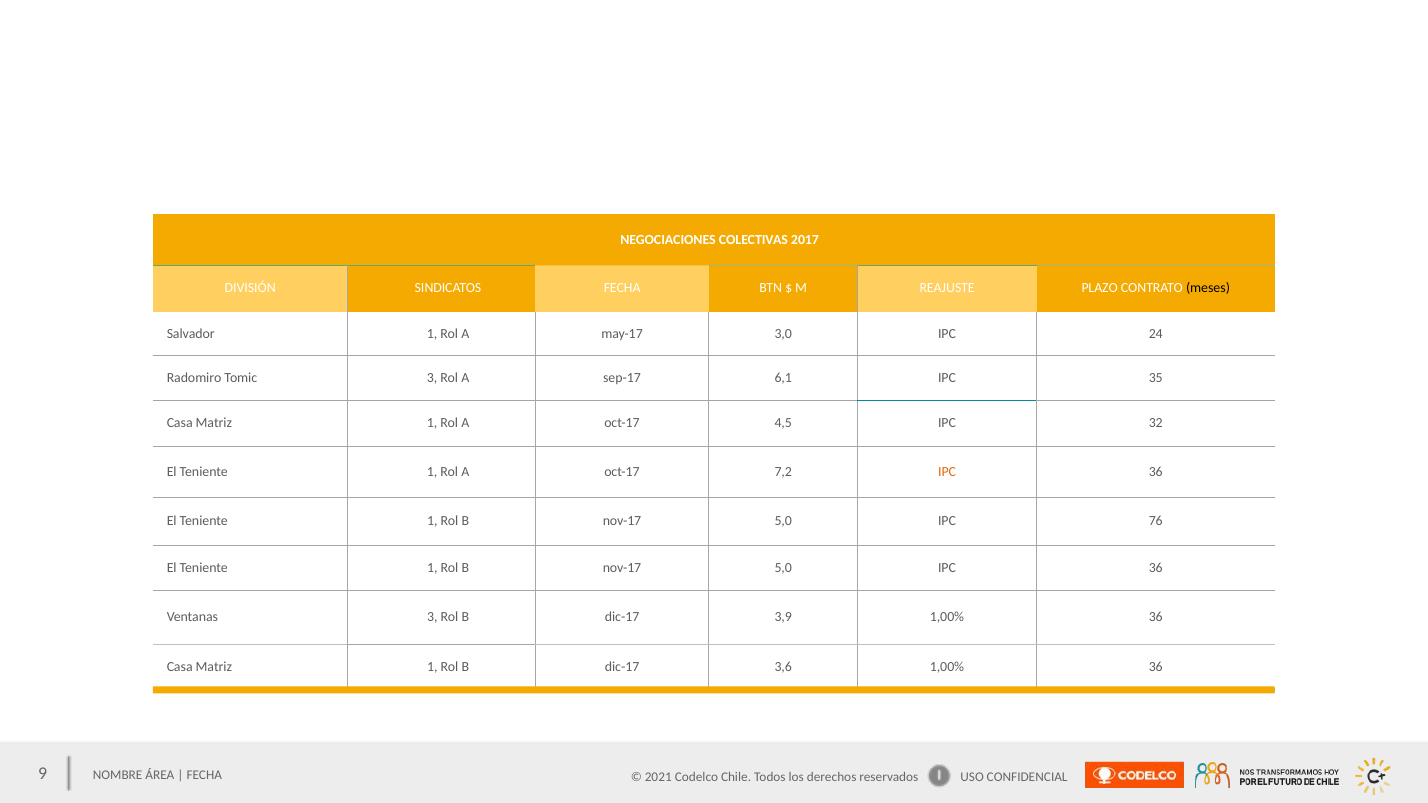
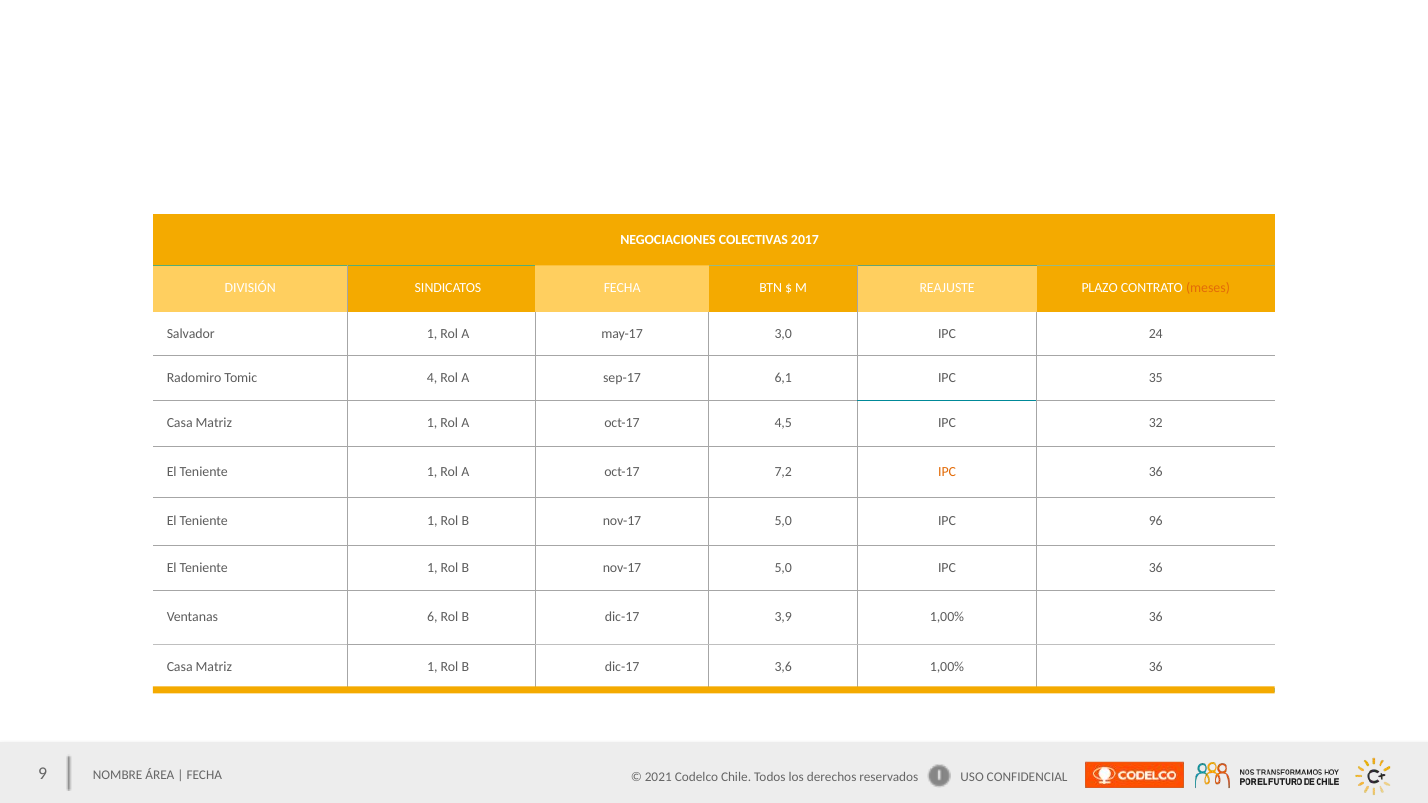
meses colour: black -> orange (1208, 288)
Tomic 3: 3 -> 4 (432, 378)
76: 76 -> 96 (1156, 521)
Ventanas 3: 3 -> 6 (432, 618)
